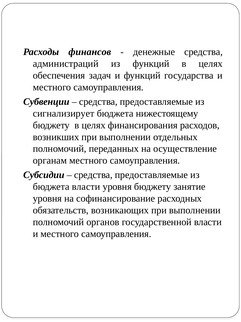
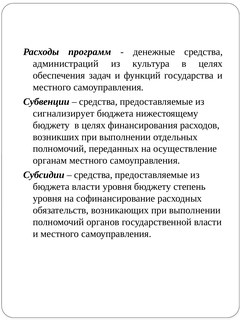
финансов: финансов -> программ (90, 52)
из функций: функций -> культура (151, 63)
занятие: занятие -> степень (189, 186)
